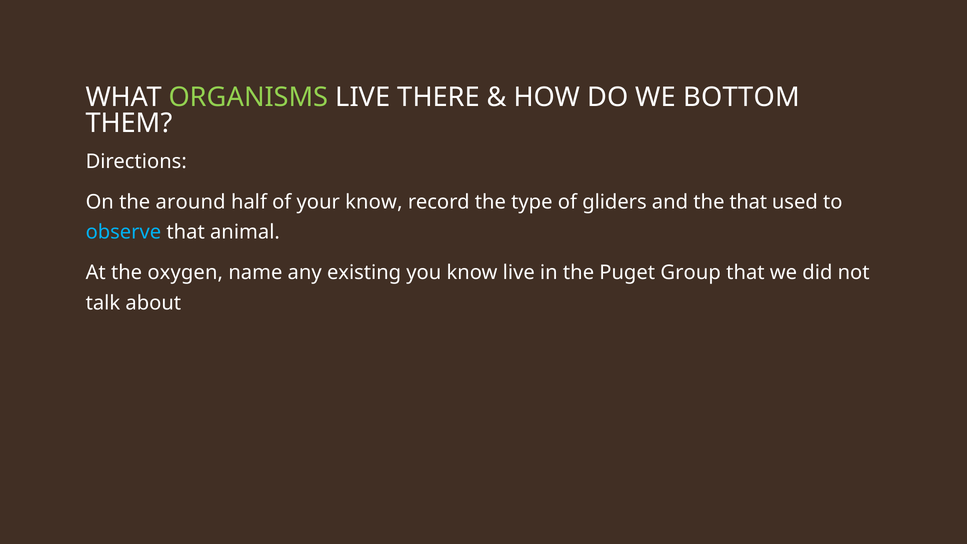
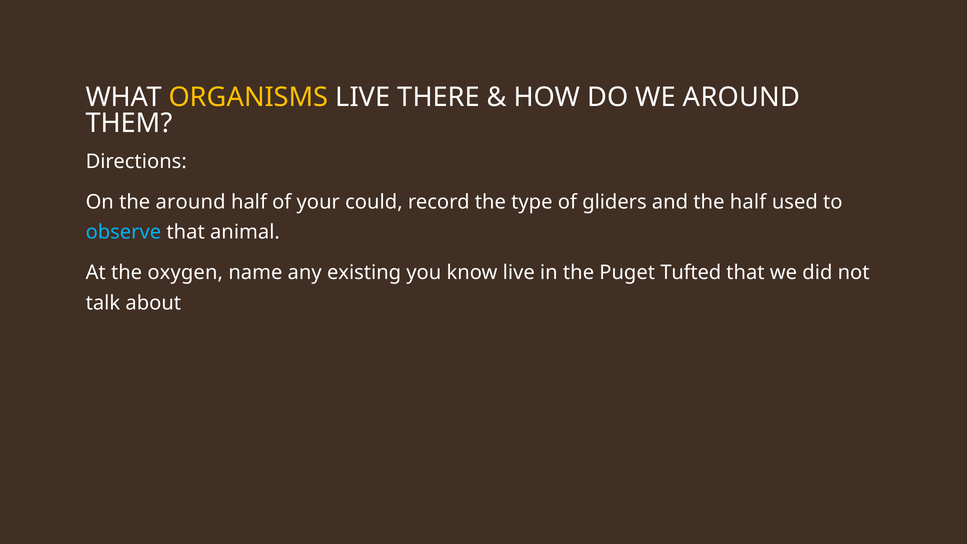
ORGANISMS colour: light green -> yellow (249, 97)
WE BOTTOM: BOTTOM -> AROUND (741, 97)
your know: know -> could (374, 202)
the that: that -> half (748, 202)
Group: Group -> Tufted (691, 273)
